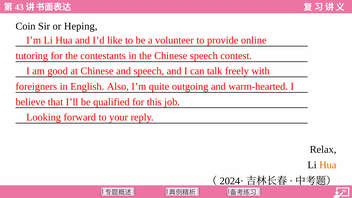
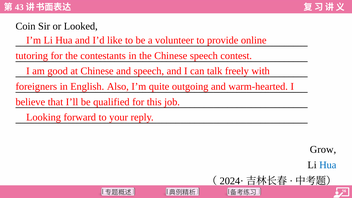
Heping: Heping -> Looked (81, 26)
Relax: Relax -> Grow (323, 150)
Hua colour: orange -> blue (328, 165)
